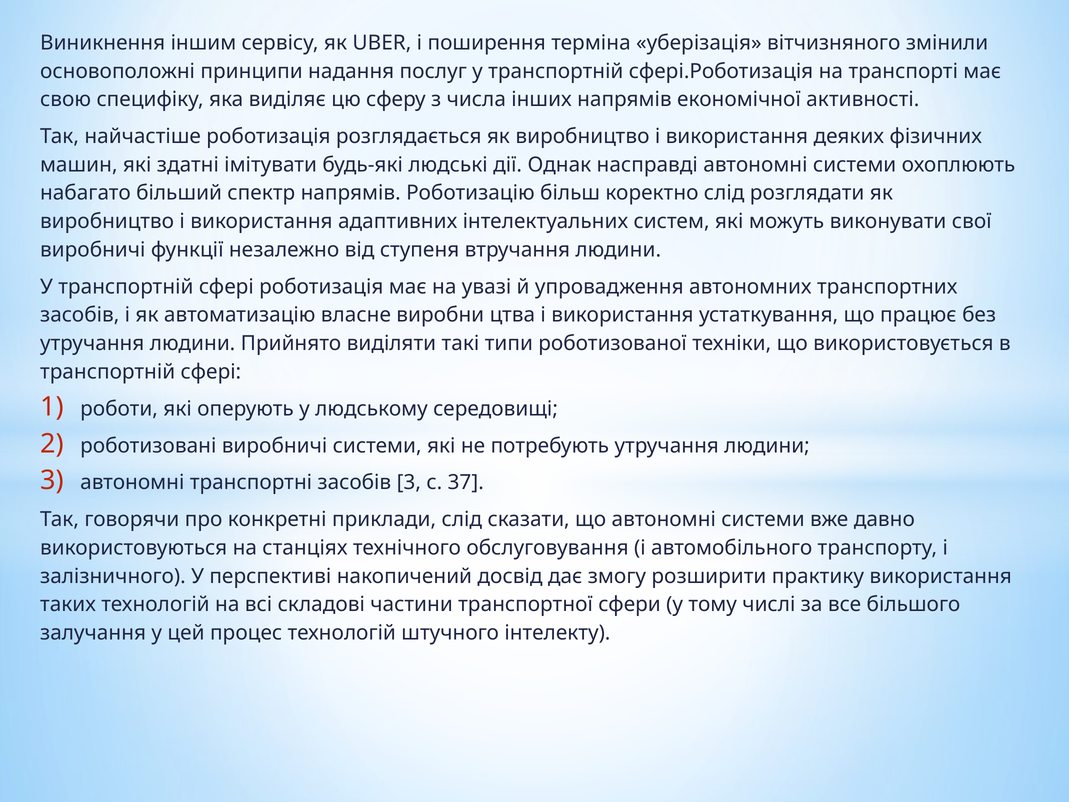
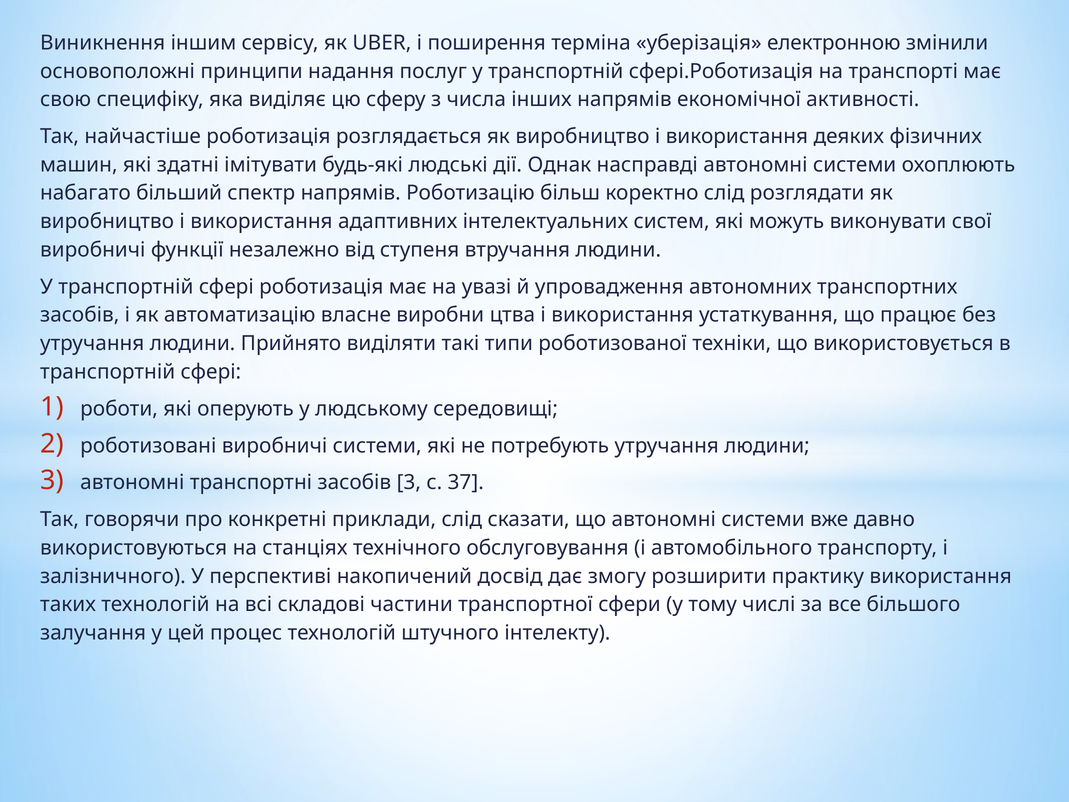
вітчизняного: вітчизняного -> електронною (834, 43)
